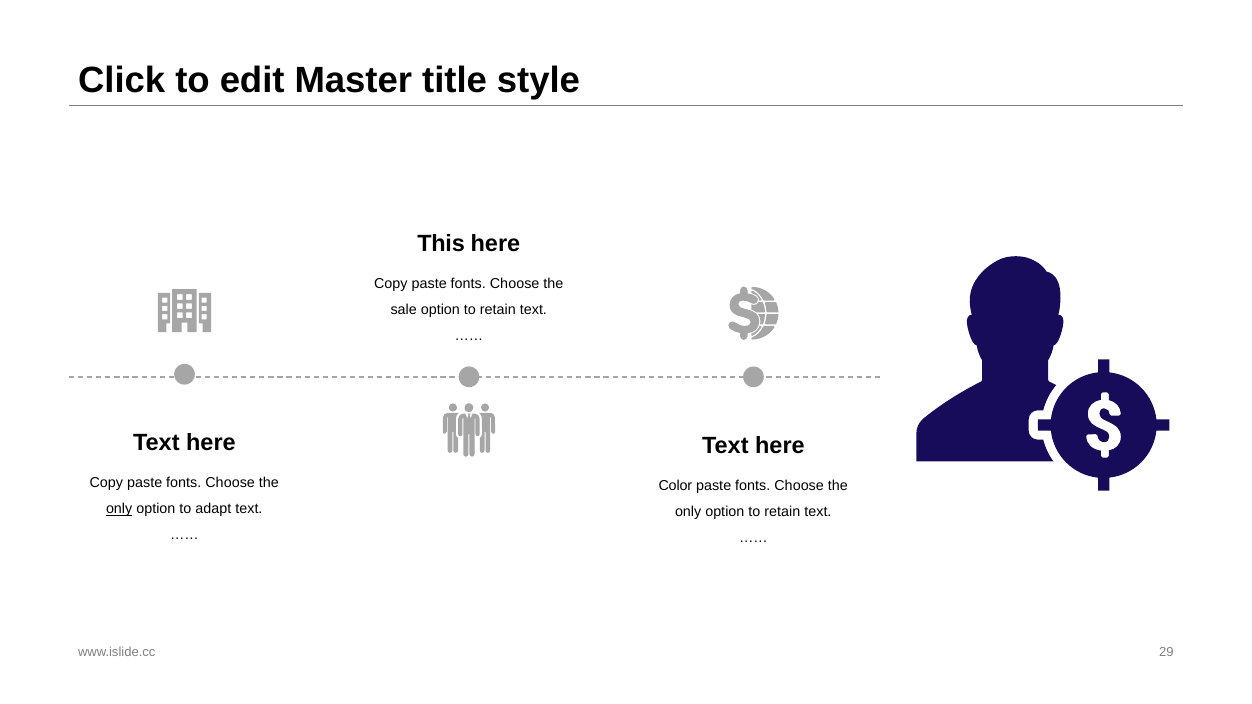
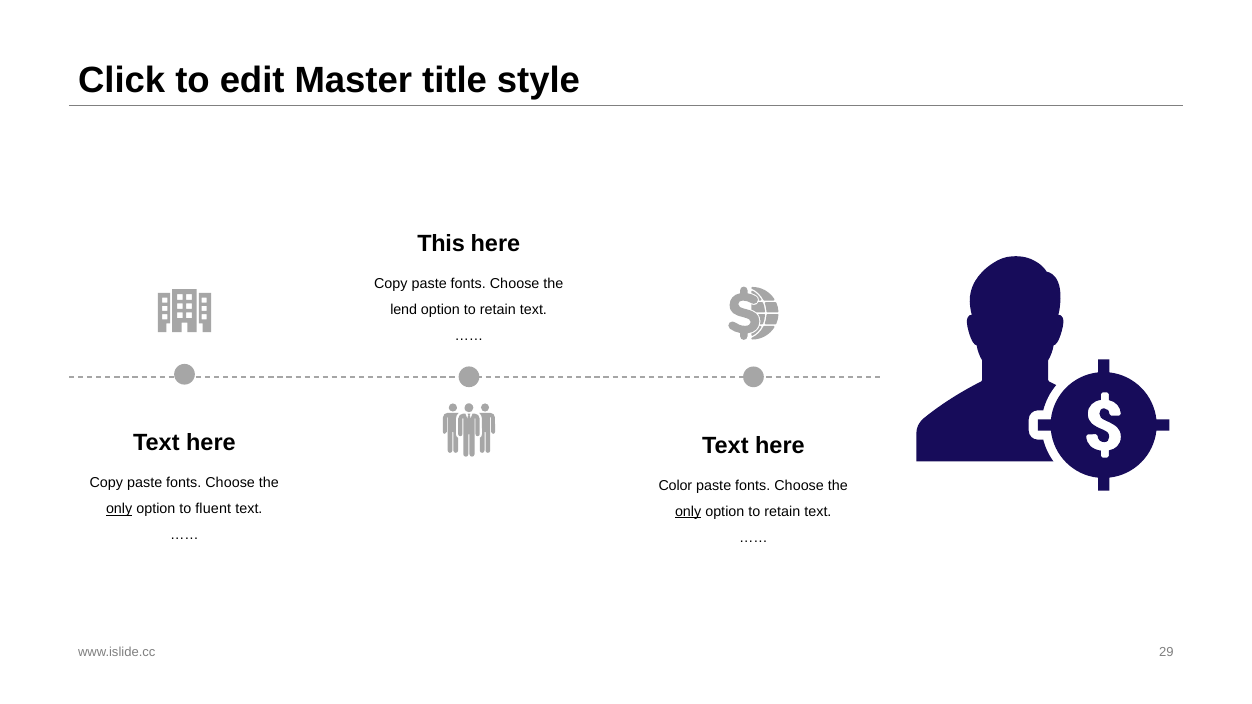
sale: sale -> lend (404, 310)
adapt: adapt -> fluent (213, 509)
only underline: none -> present (688, 512)
